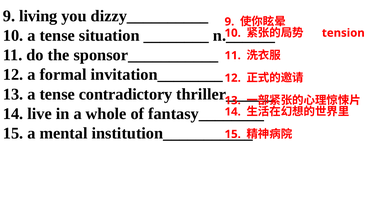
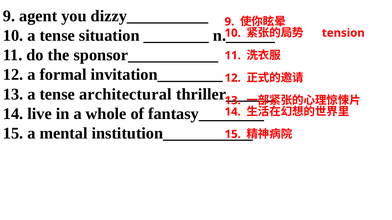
living: living -> agent (38, 16)
contradictory: contradictory -> architectural (125, 94)
